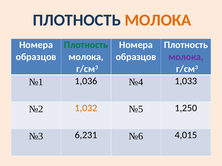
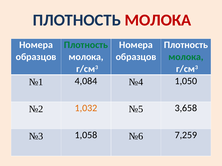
МОЛОКА colour: orange -> red (158, 20)
молока colour: purple -> green (186, 57)
1,036: 1,036 -> 4,084 (86, 81)
1,033: 1,033 -> 1,050 (186, 81)
1,250: 1,250 -> 3,658 (186, 108)
6,231: 6,231 -> 1,058 (86, 135)
4,015: 4,015 -> 7,259 (186, 135)
